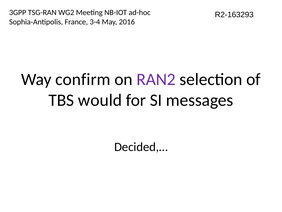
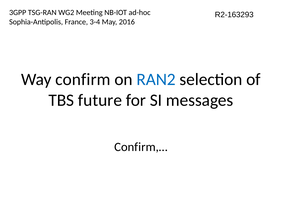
RAN2 colour: purple -> blue (156, 79)
would: would -> future (100, 100)
Decided,…: Decided,… -> Confirm,… (141, 147)
